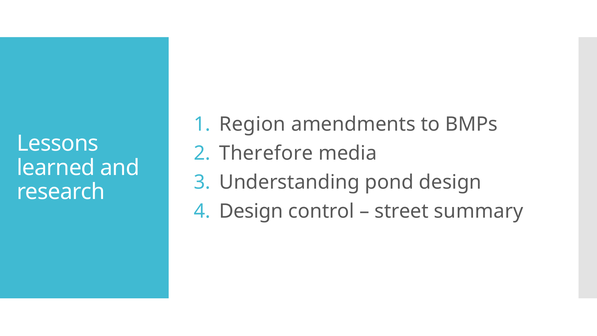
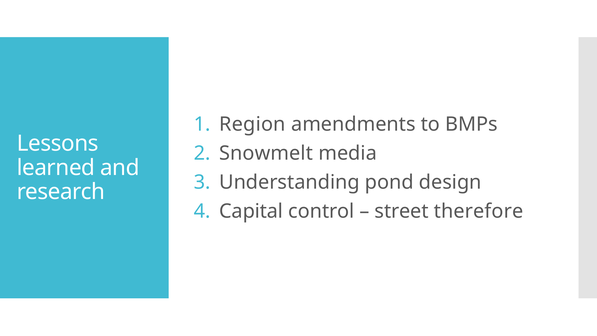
Therefore: Therefore -> Snowmelt (266, 153)
Design: Design -> Capital (251, 211)
summary: summary -> therefore (479, 211)
